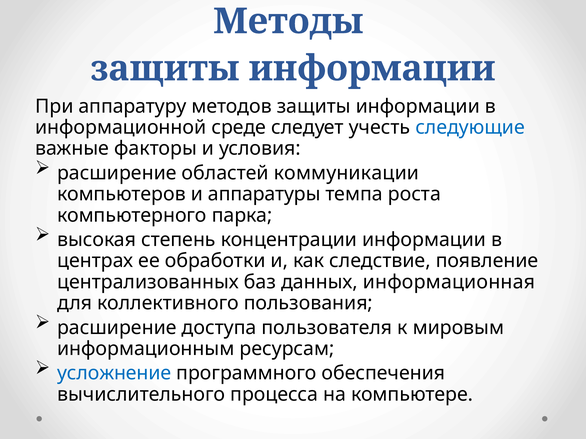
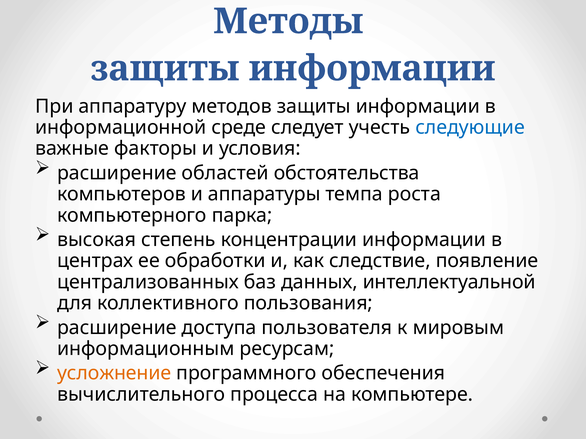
коммуникации: коммуникации -> обстоятельства (347, 173)
информационная: информационная -> интеллектуальной (449, 282)
усложнение colour: blue -> orange (114, 374)
